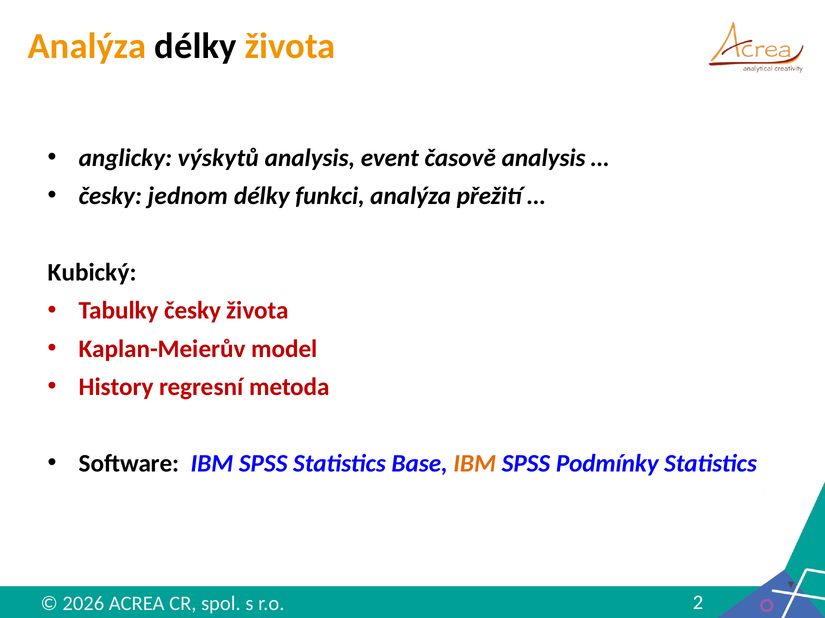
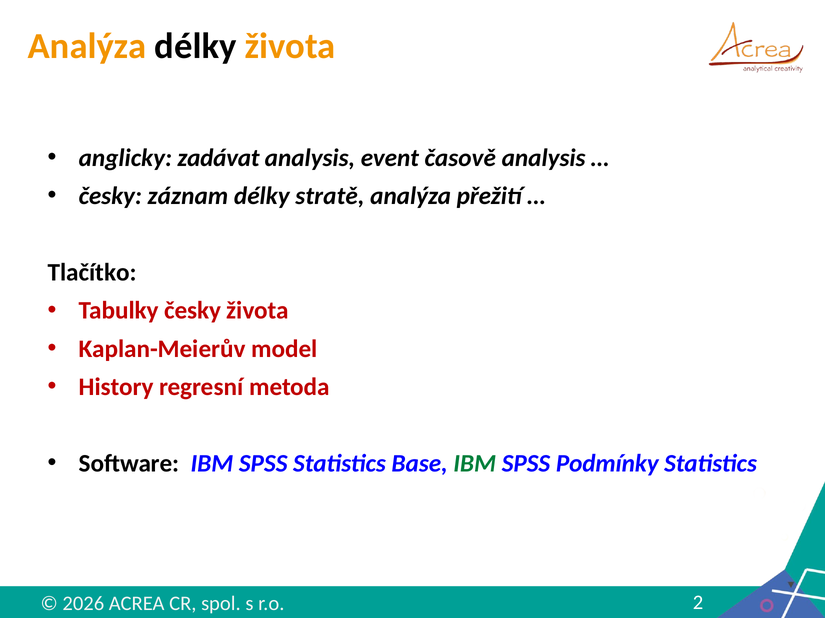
výskytů: výskytů -> zadávat (218, 158)
jednom: jednom -> záznam (188, 196)
funkci: funkci -> stratě (330, 196)
Kubický: Kubický -> Tlačítko (92, 273)
IBM colour: orange -> green (475, 464)
